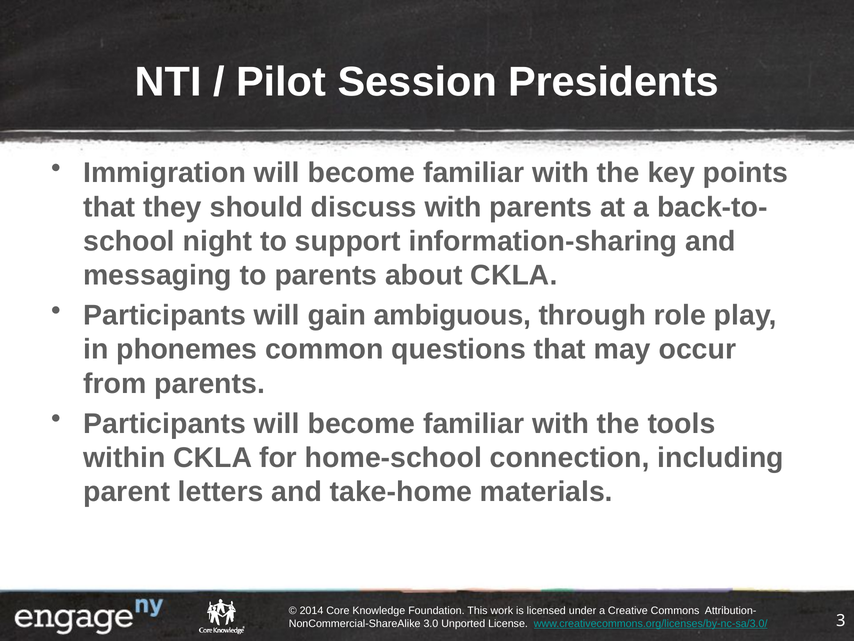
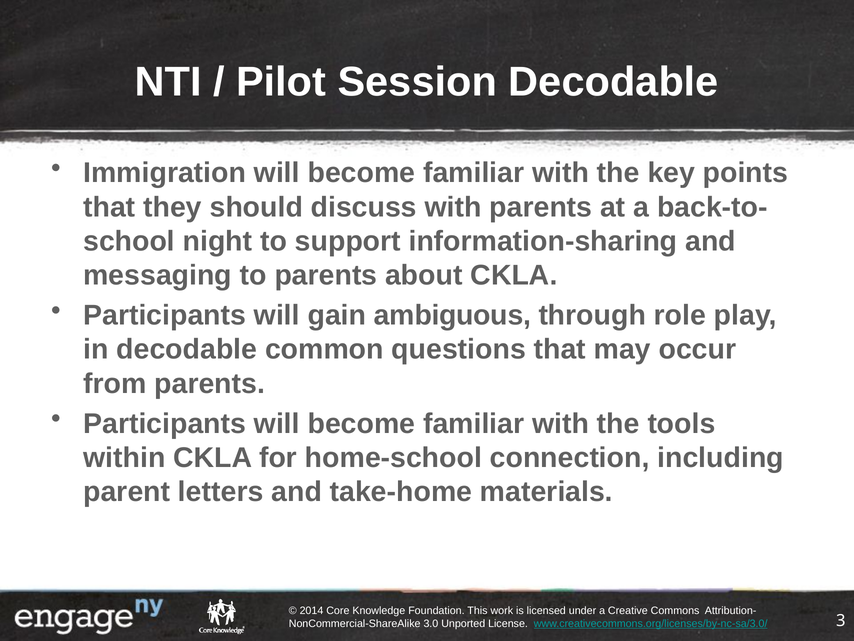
Session Presidents: Presidents -> Decodable (613, 82)
in phonemes: phonemes -> decodable (187, 349)
